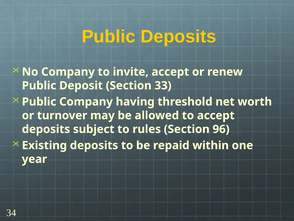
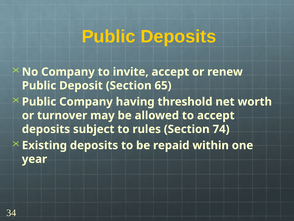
33: 33 -> 65 (163, 85)
96: 96 -> 74 (221, 129)
